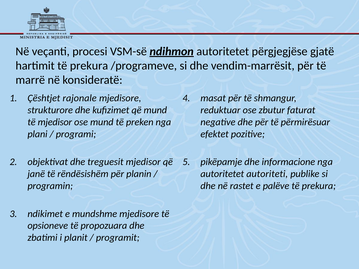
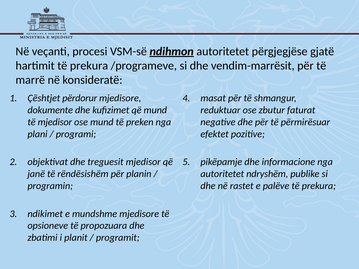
rajonale: rajonale -> përdorur (80, 98)
strukturore: strukturore -> dokumente (50, 110)
autoriteti: autoriteti -> ndryshëm (267, 174)
